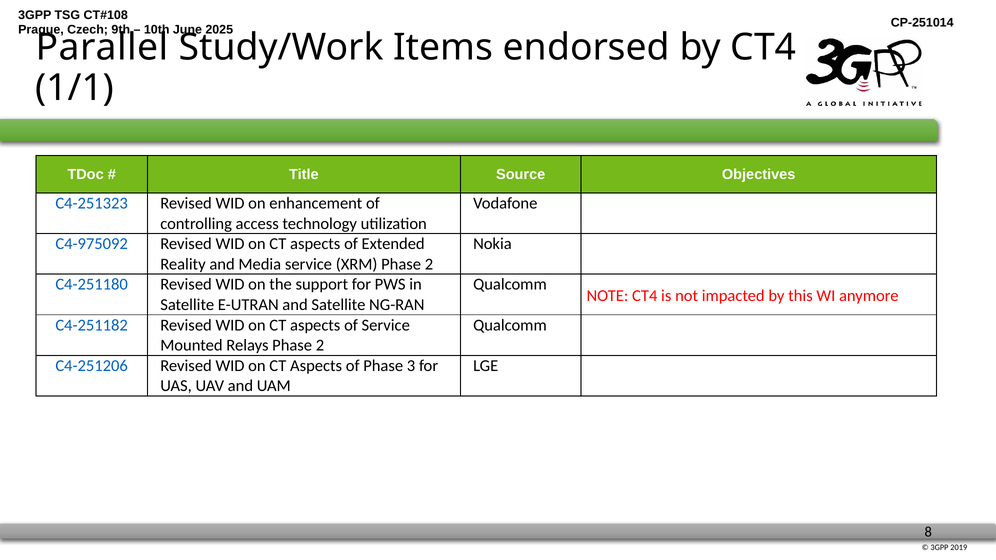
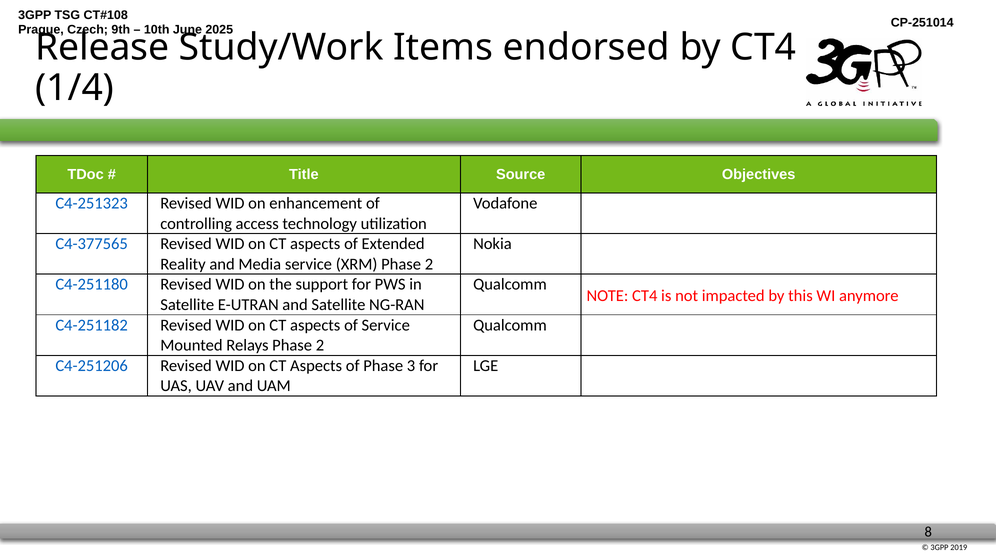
Parallel: Parallel -> Release (102, 47)
1/1: 1/1 -> 1/4 (75, 88)
C4-975092: C4-975092 -> C4-377565 (92, 244)
